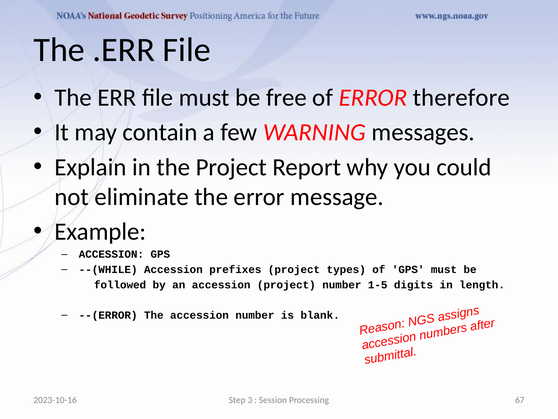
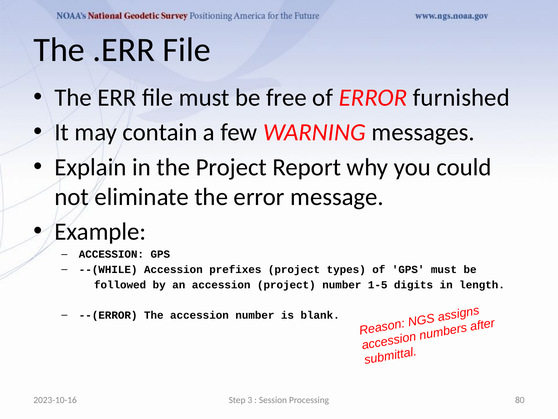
therefore: therefore -> furnished (461, 98)
67: 67 -> 80 (520, 400)
